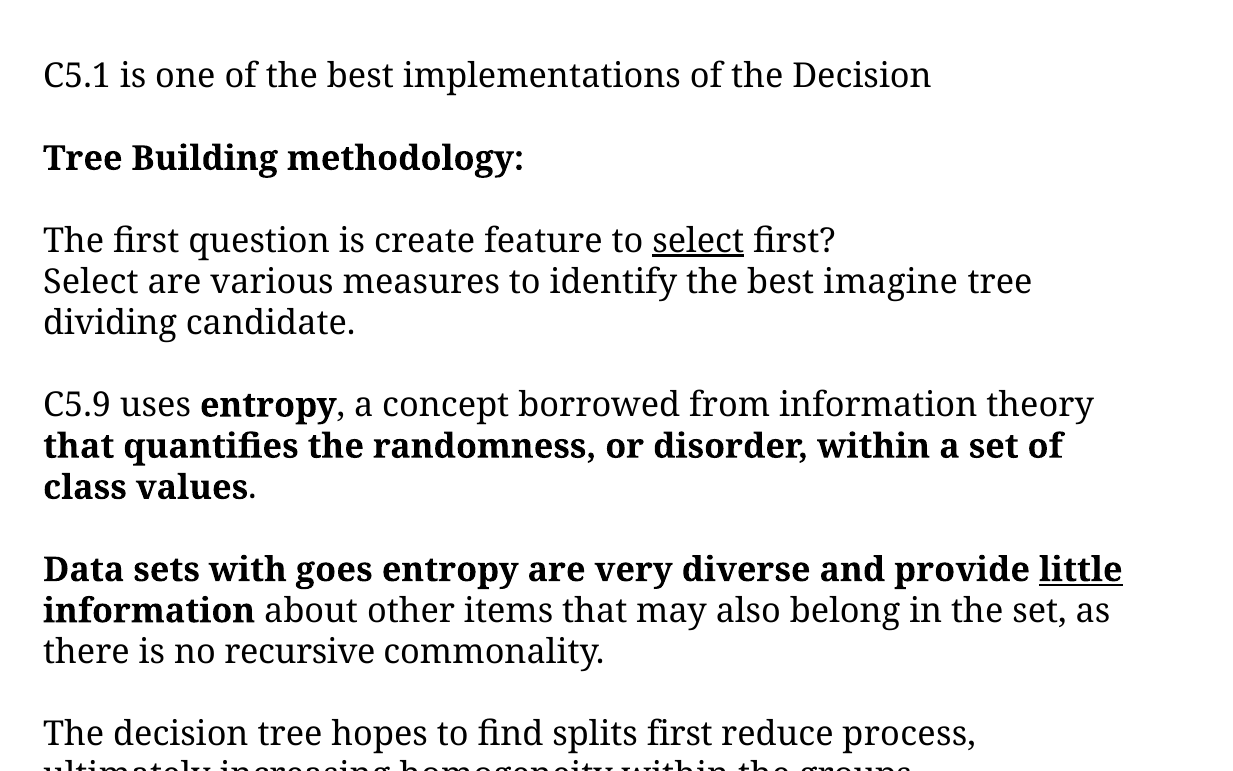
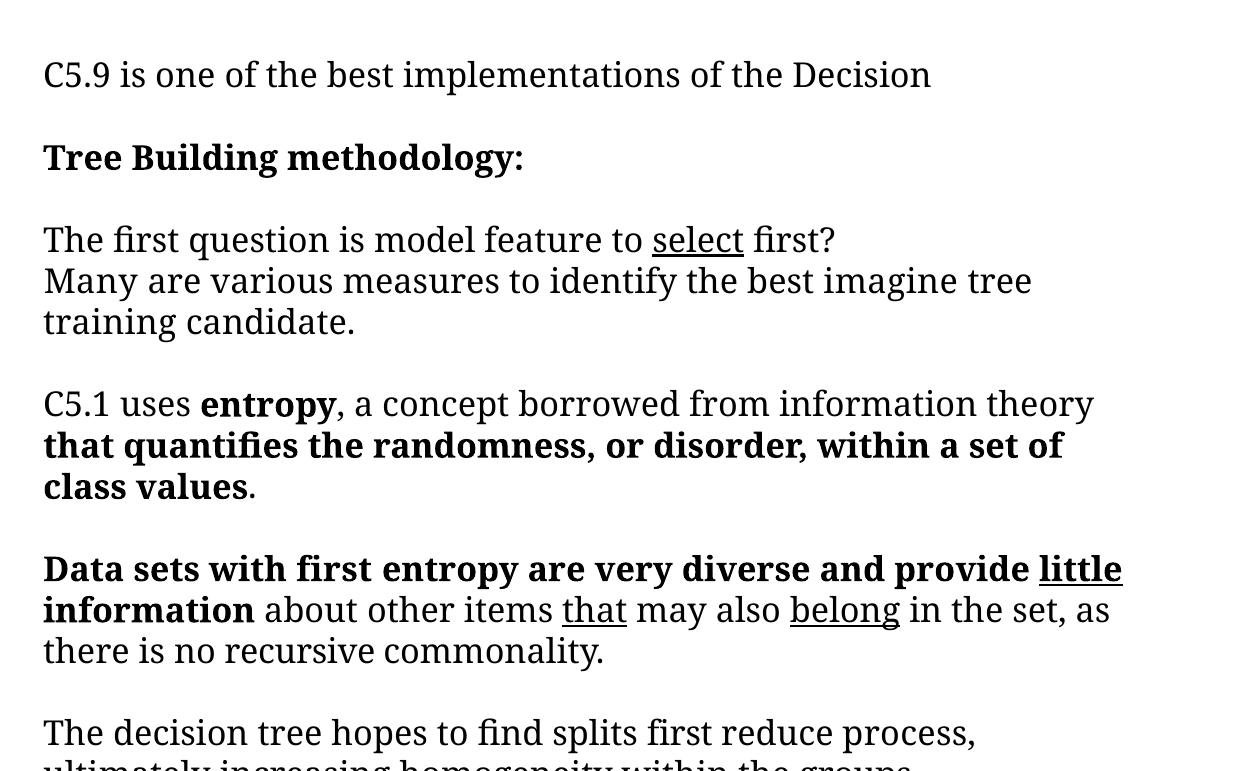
C5.1: C5.1 -> C5.9 (77, 76)
create: create -> model (425, 241)
Select: Select -> Many (91, 282)
dividing: dividing -> training (110, 323)
C5.9: C5.9 -> C5.1 (77, 405)
with goes: goes -> first (334, 570)
that underline: none -> present (595, 611)
belong underline: none -> present (845, 611)
